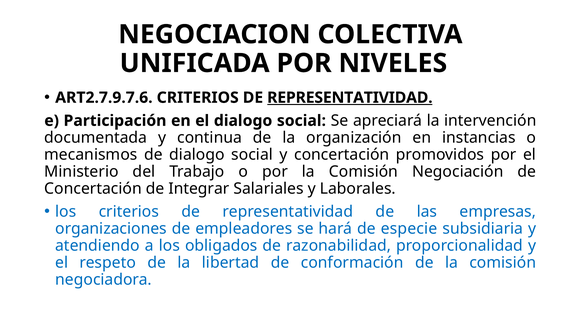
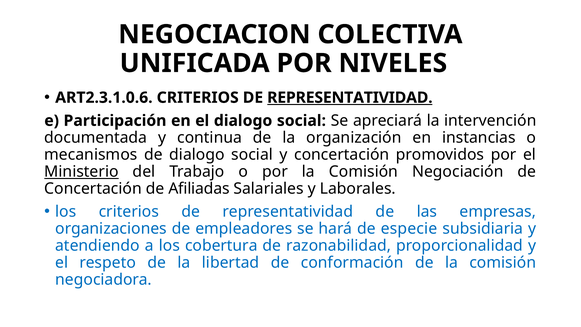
ART2.7.9.7.6: ART2.7.9.7.6 -> ART2.3.1.0.6 (104, 98)
Ministerio underline: none -> present (81, 172)
Integrar: Integrar -> Afiliadas (199, 189)
obligados: obligados -> cobertura (221, 246)
